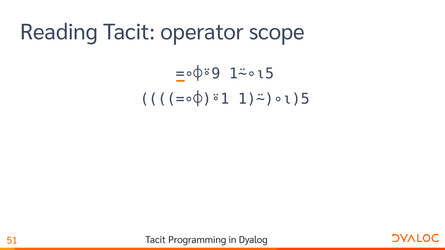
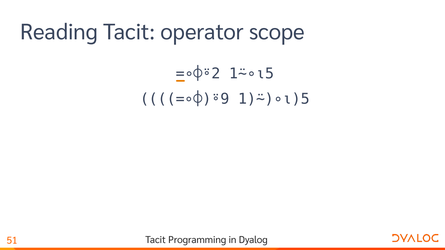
=∘⌽⍤9: =∘⌽⍤9 -> =∘⌽⍤2 (198, 74)
=∘⌽)⍤1: =∘⌽)⍤1 -> =∘⌽)⍤9 (185, 99)
